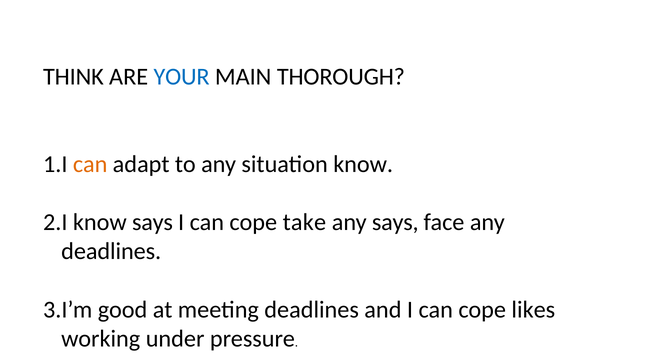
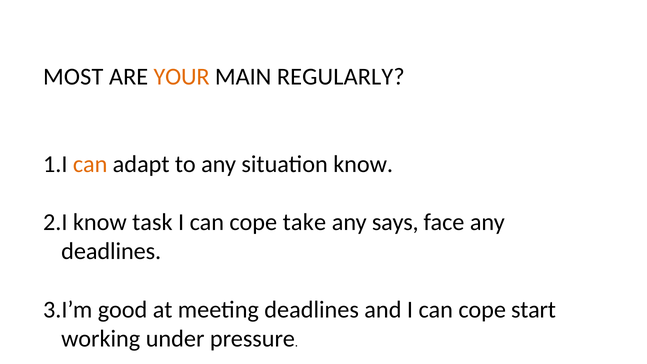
THINK: THINK -> MOST (73, 77)
YOUR colour: blue -> orange (182, 77)
THOROUGH: THOROUGH -> REGULARLY (341, 77)
know says: says -> task (152, 222)
likes: likes -> start (533, 310)
